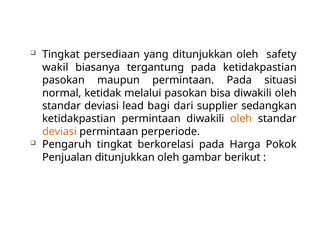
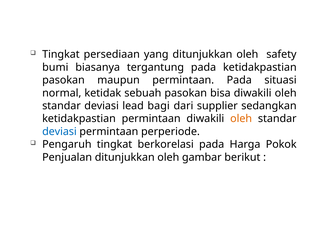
wakil: wakil -> bumi (55, 67)
melalui: melalui -> sebuah (143, 93)
deviasi colour: orange -> blue (59, 131)
